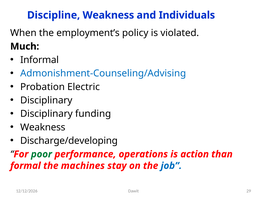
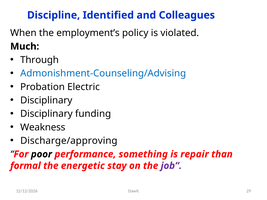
Discipline Weakness: Weakness -> Identified (108, 15)
Individuals: Individuals -> Colleagues (187, 15)
Informal: Informal -> Through (39, 60)
Discharge/developing: Discharge/developing -> Discharge/approving (69, 141)
poor colour: green -> black (41, 154)
operations: operations -> something (143, 154)
action: action -> repair (195, 154)
machines: machines -> energetic (83, 166)
job colour: blue -> purple (171, 166)
